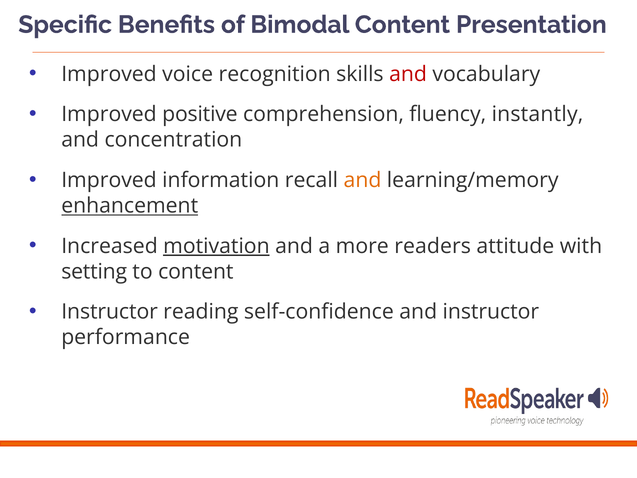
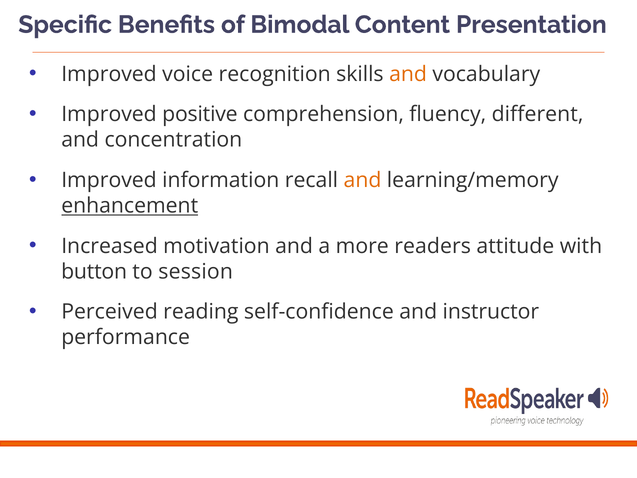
and colour: red -> orange (408, 74)
instantly: instantly -> different (538, 114)
motivation underline: present -> none (216, 246)
setting: setting -> button (94, 271)
to content: content -> session (196, 271)
Instructor: Instructor -> Perceived (110, 312)
